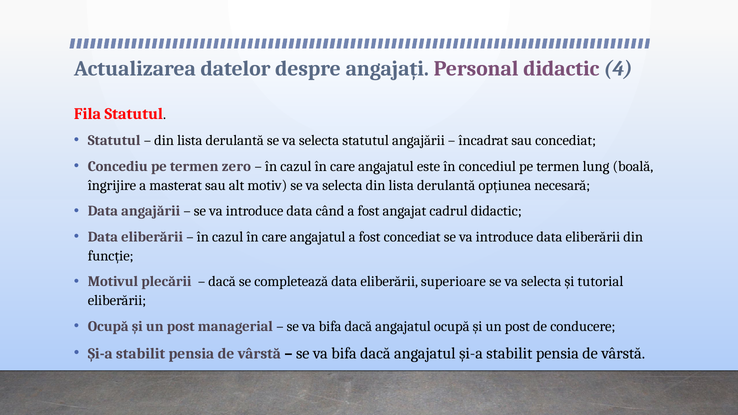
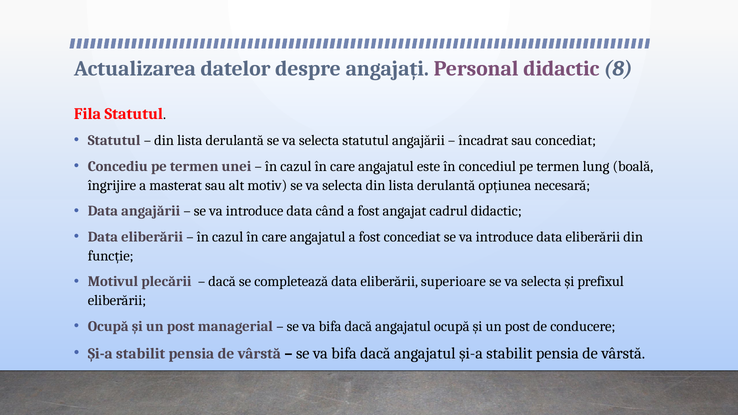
4: 4 -> 8 (618, 69)
zero: zero -> unei (236, 166)
tutorial: tutorial -> prefixul (601, 282)
